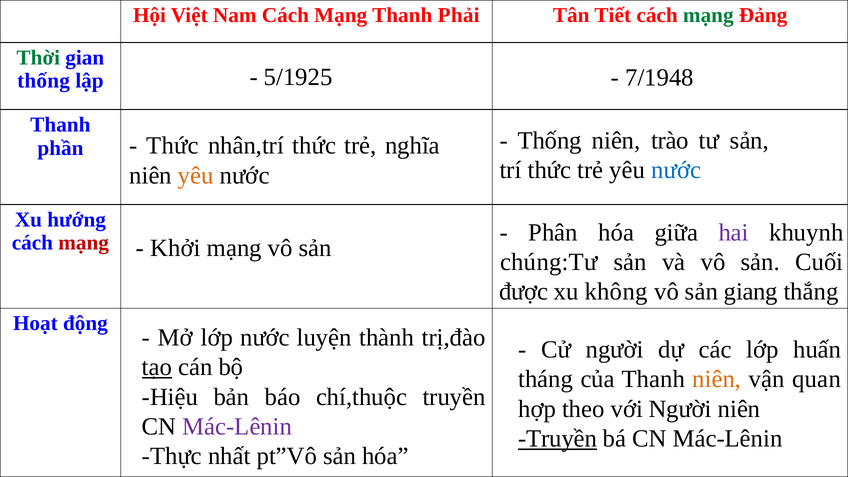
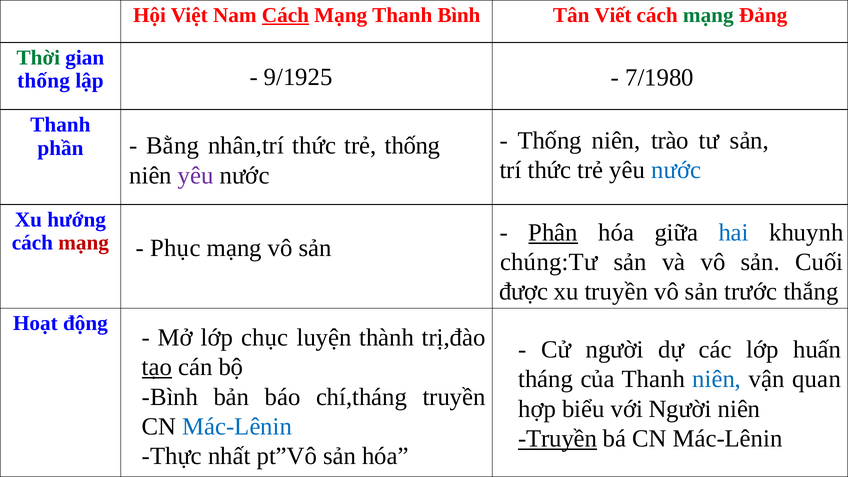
Cách underline: none -> present (285, 15)
Thanh Phải: Phải -> Bình (459, 15)
Tiết: Tiết -> Viết (613, 15)
5/1925: 5/1925 -> 9/1925 (298, 77)
7/1948: 7/1948 -> 7/1980 (659, 78)
Thức: Thức -> Bằng (173, 146)
trẻ nghĩa: nghĩa -> thống (413, 146)
yêu colour: orange -> purple (196, 175)
Phân underline: none -> present (553, 232)
hai colour: purple -> blue (734, 232)
Khởi: Khởi -> Phục (175, 248)
xu không: không -> truyền (616, 292)
giang: giang -> trước (751, 292)
lớp nước: nước -> chục (265, 337)
niên colour: orange -> blue (717, 379)
Hiệu: Hiệu -> Bình (170, 397)
chí,thuộc: chí,thuộc -> chí,tháng (362, 397)
theo: theo -> biểu (583, 409)
Mác-Lênin colour: purple -> blue (237, 427)
